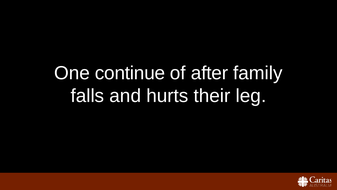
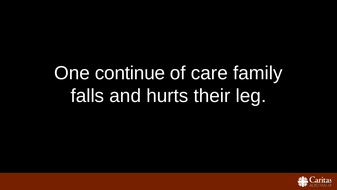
after: after -> care (209, 73)
